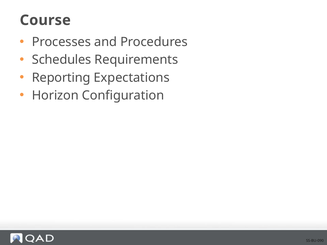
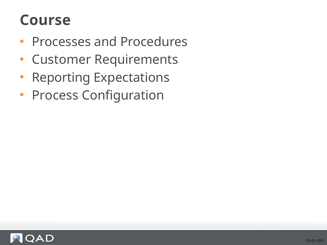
Schedules: Schedules -> Customer (61, 60)
Horizon: Horizon -> Process (55, 95)
